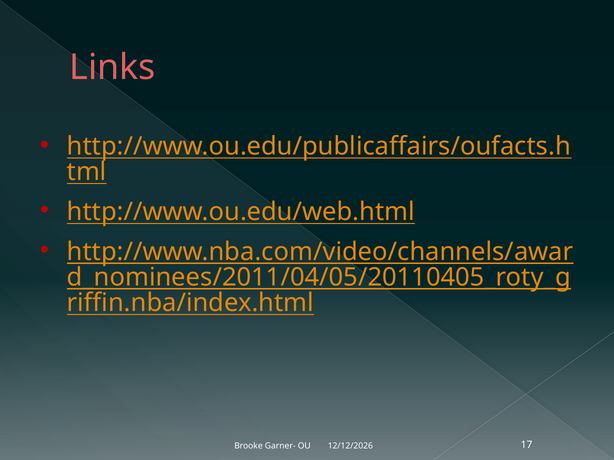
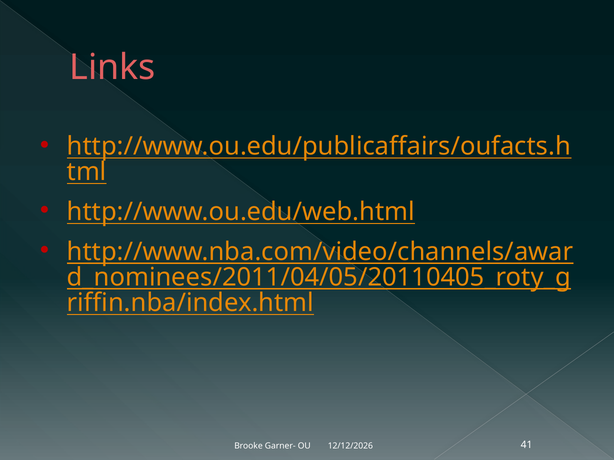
17: 17 -> 41 (527, 445)
